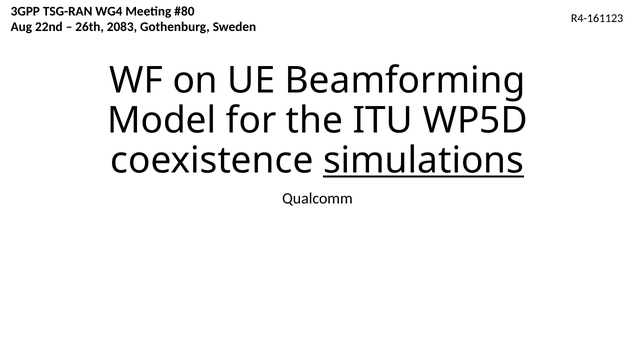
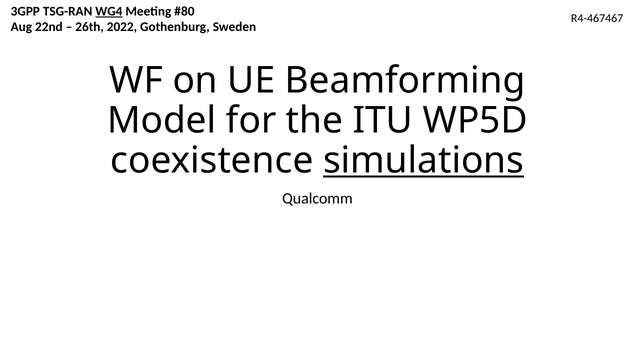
WG4 underline: none -> present (109, 11)
R4-161123: R4-161123 -> R4-467467 (597, 18)
2083: 2083 -> 2022 (122, 27)
